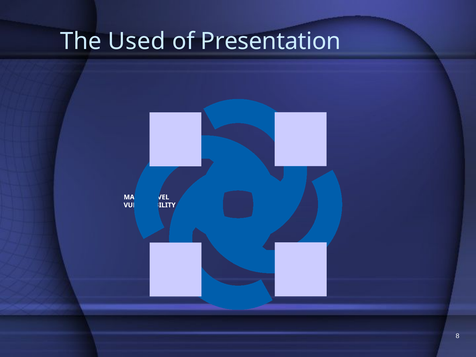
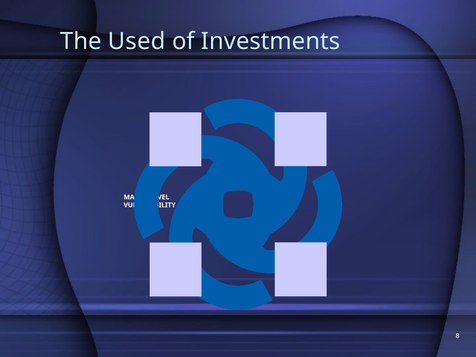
Presentation: Presentation -> Investments (271, 41)
